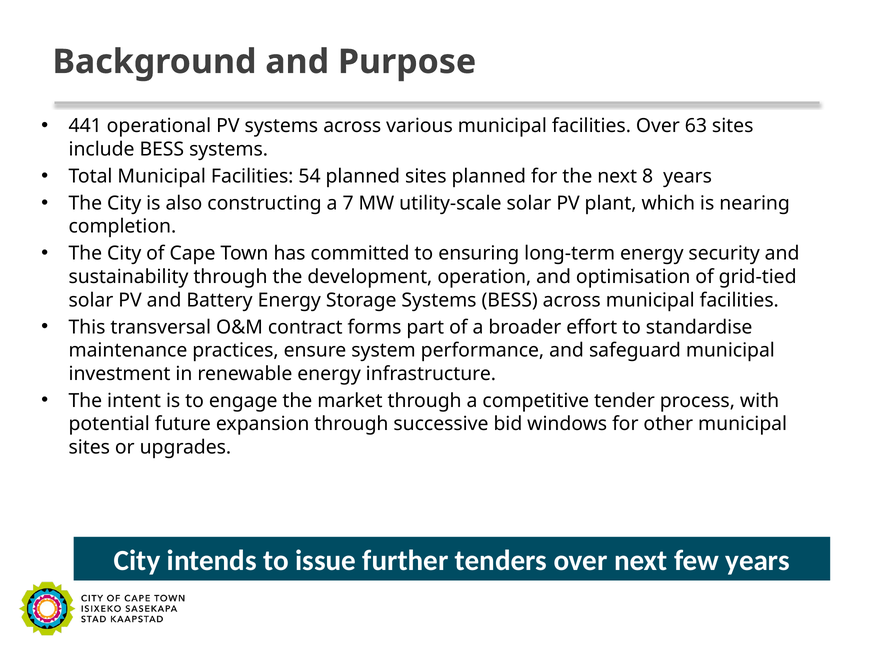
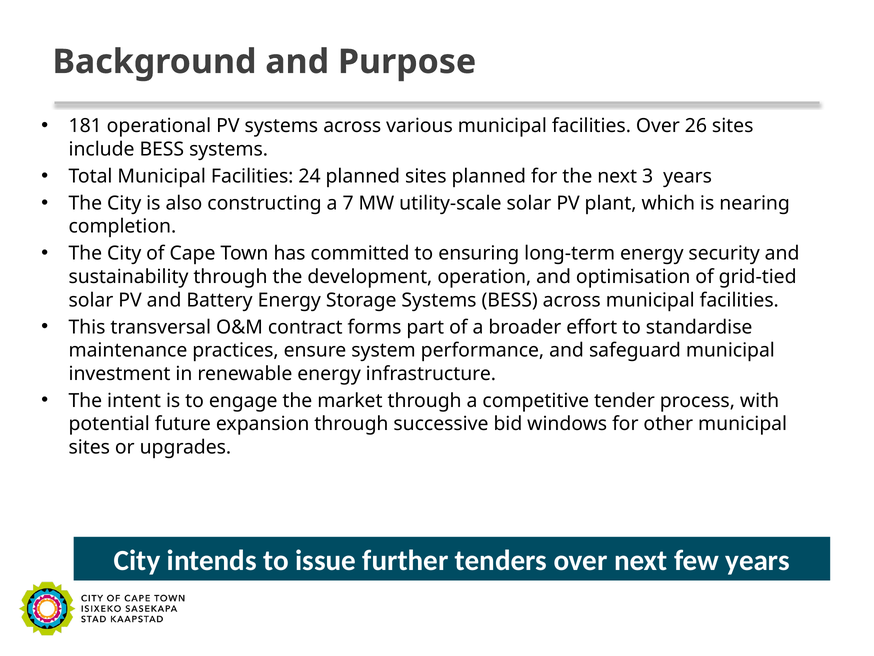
441: 441 -> 181 (85, 126)
63: 63 -> 26 (696, 126)
54: 54 -> 24 (310, 176)
8: 8 -> 3 (648, 176)
